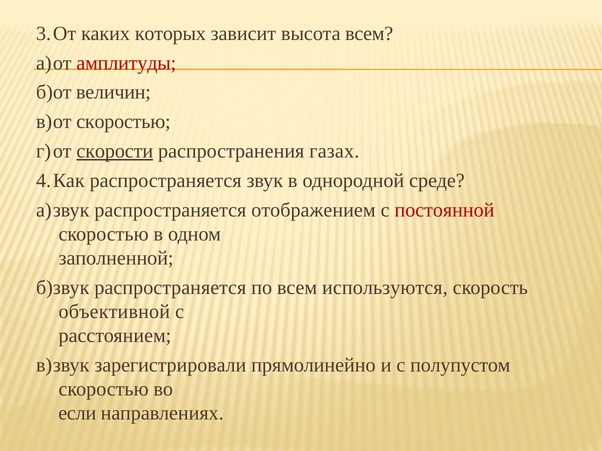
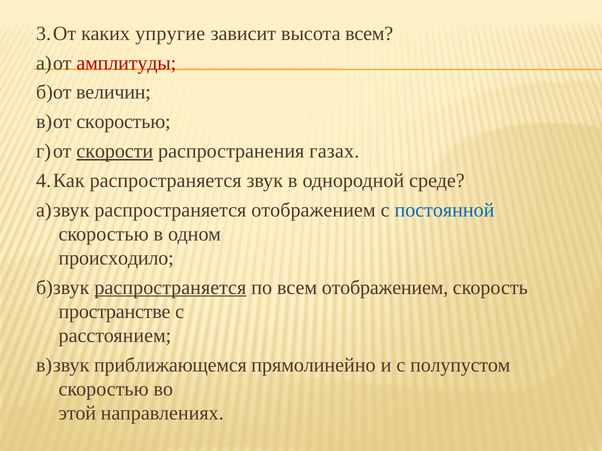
которых: которых -> упругие (170, 34)
постоянной colour: red -> blue (444, 210)
заполненной: заполненной -> происходило (116, 258)
распространяется underline: none -> present (170, 288)
всем используются: используются -> отображением (385, 288)
объективной: объективной -> пространстве (114, 312)
зарегистрировали: зарегистрировали -> приближающемся (170, 365)
если: если -> этой (77, 414)
